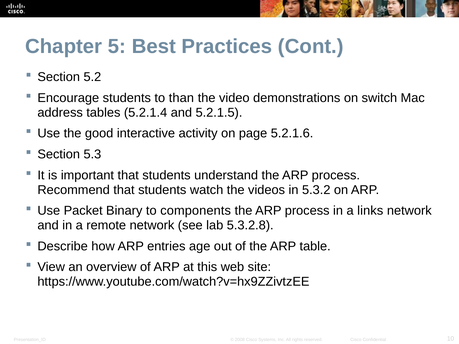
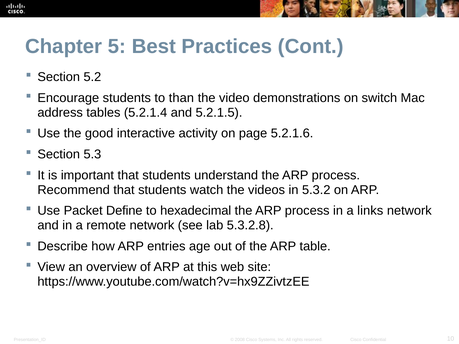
Binary: Binary -> Define (124, 211)
components: components -> hexadecimal (196, 211)
